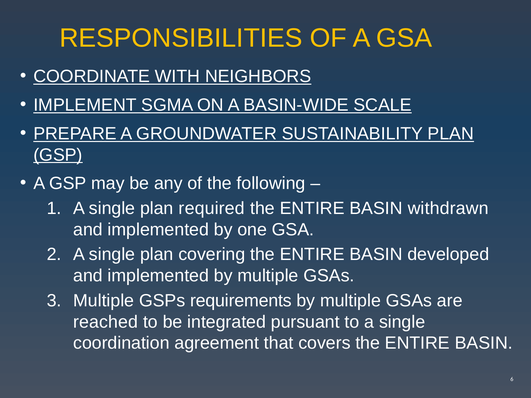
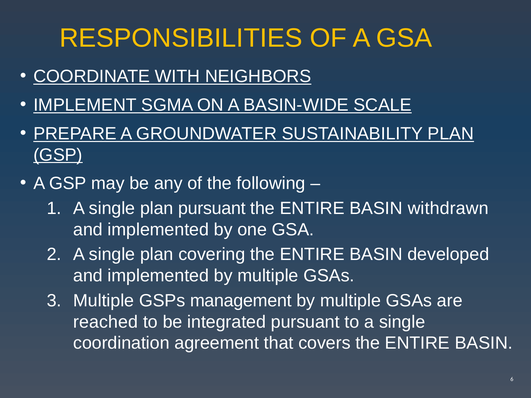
plan required: required -> pursuant (212, 208)
requirements: requirements -> management (241, 301)
